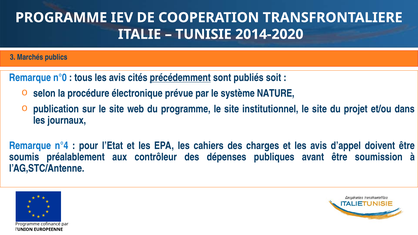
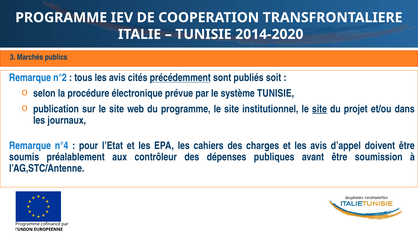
n°0: n°0 -> n°2 (60, 78)
système NATURE: NATURE -> TUNISIE (276, 93)
site underline: none -> present (319, 109)
